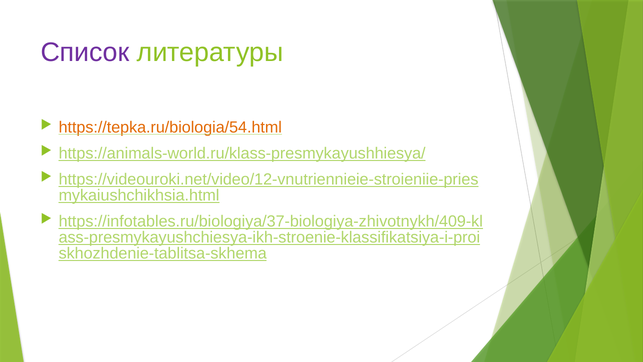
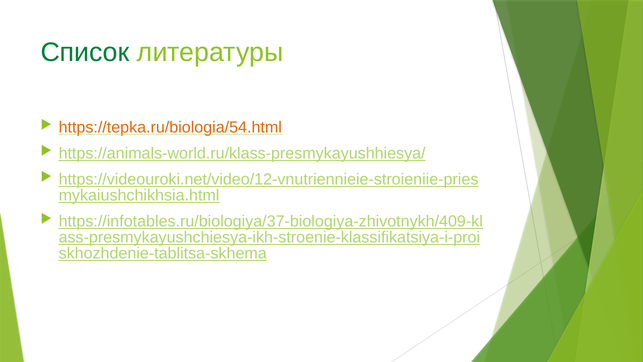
Список colour: purple -> green (85, 52)
